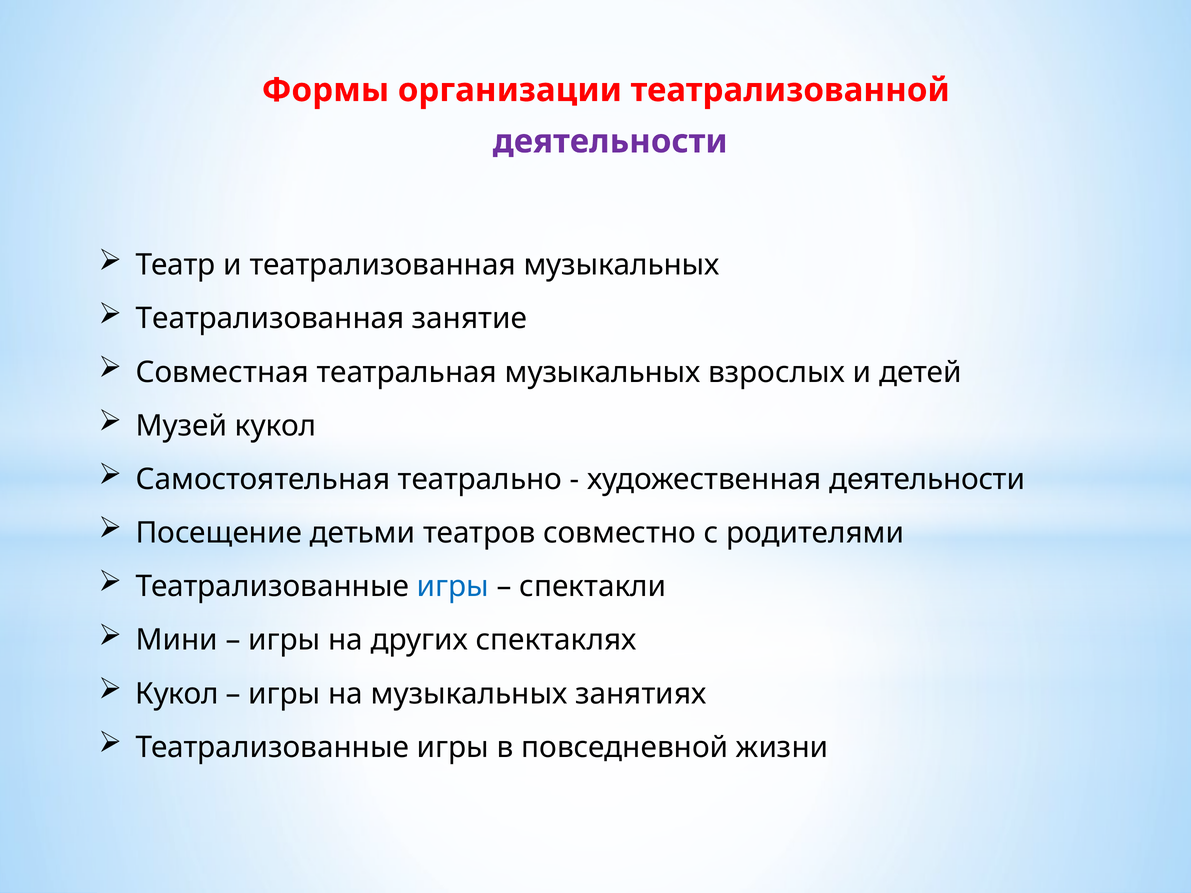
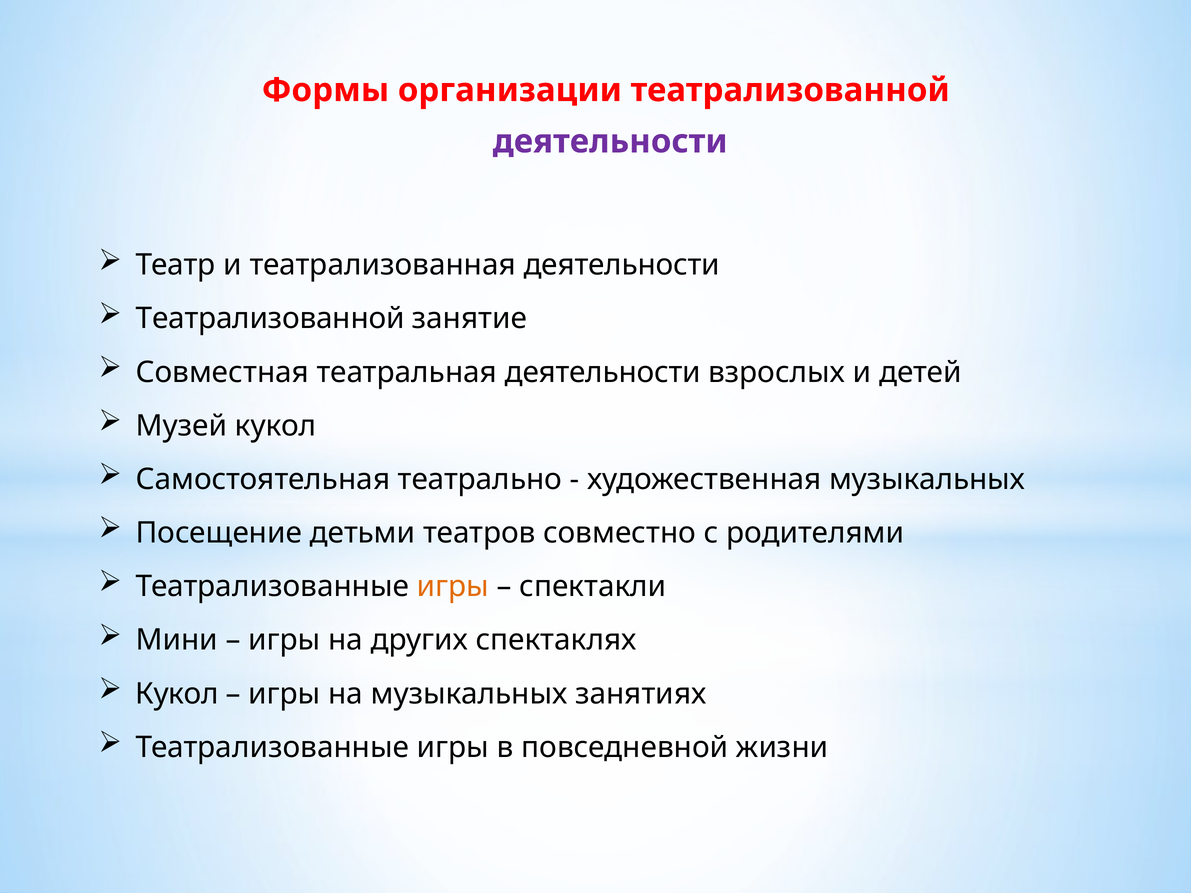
театрализованная музыкальных: музыкальных -> деятельности (622, 265)
Театрализованная: Театрализованная -> Театрализованной (270, 319)
театральная музыкальных: музыкальных -> деятельности (603, 372)
художественная деятельности: деятельности -> музыкальных (927, 480)
игры colour: blue -> orange (453, 587)
